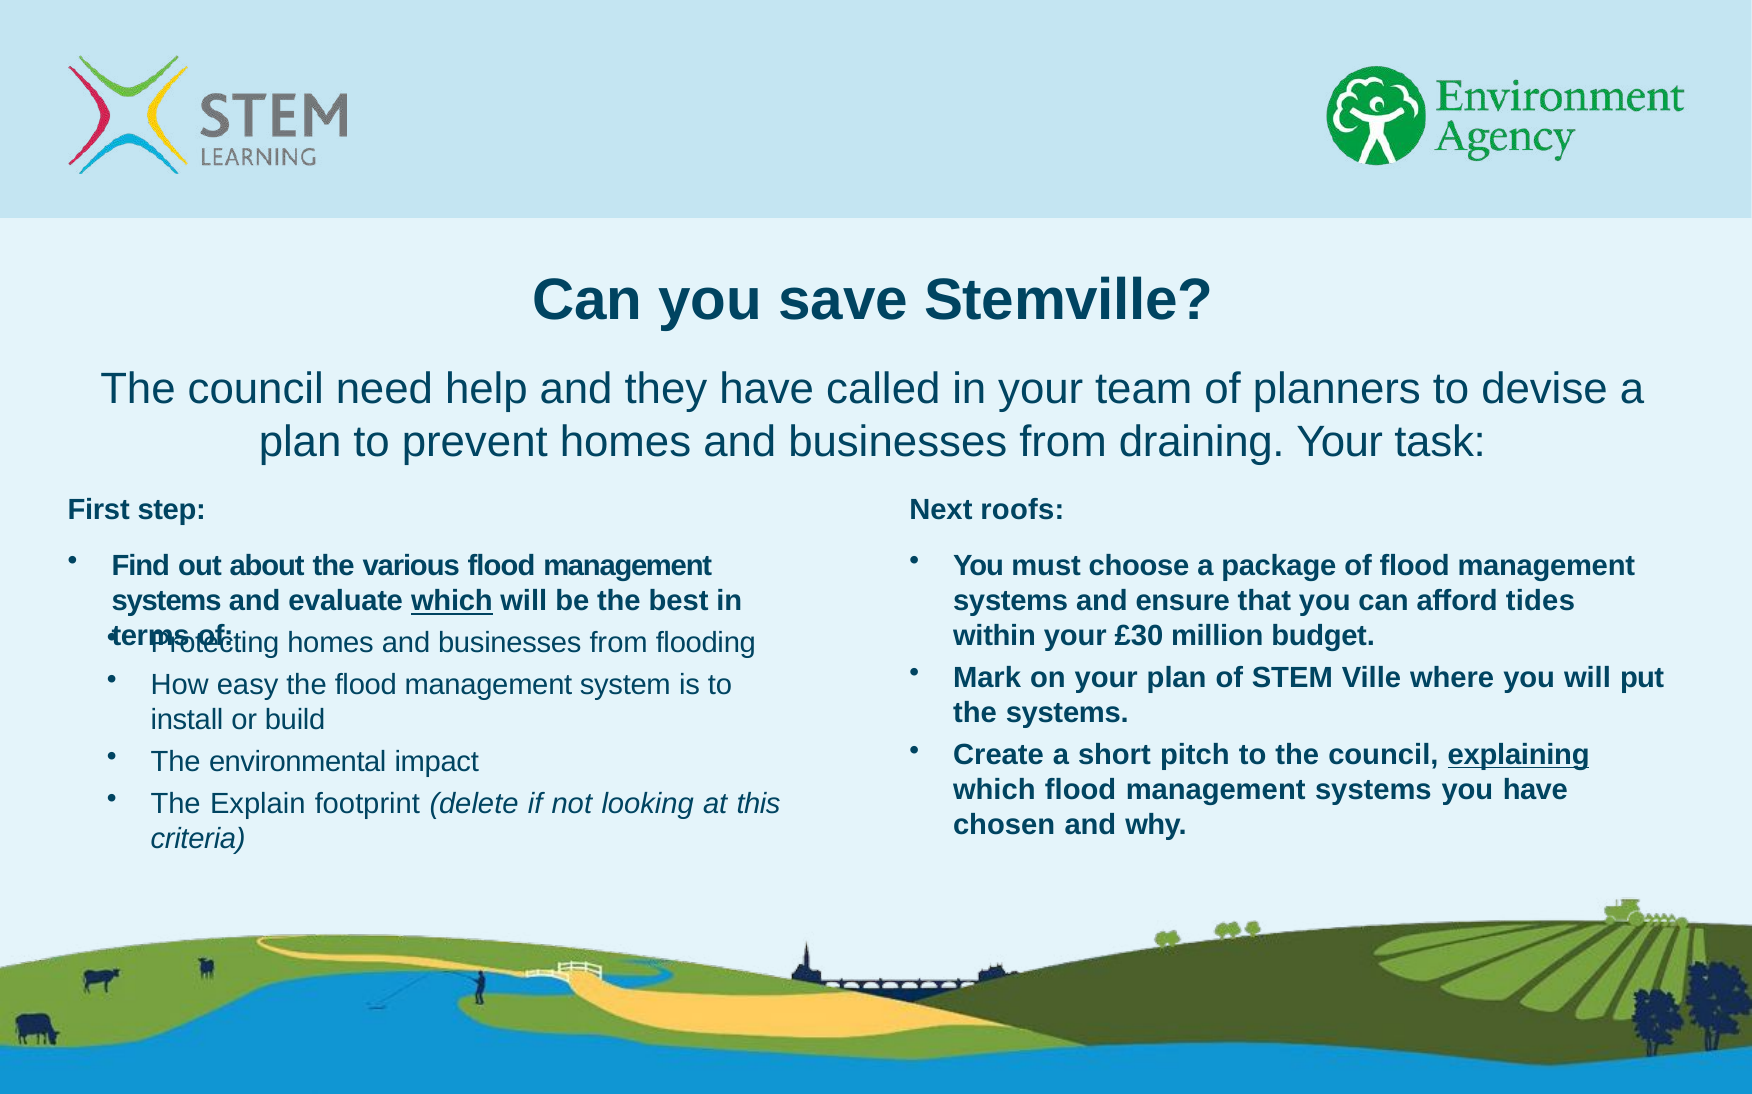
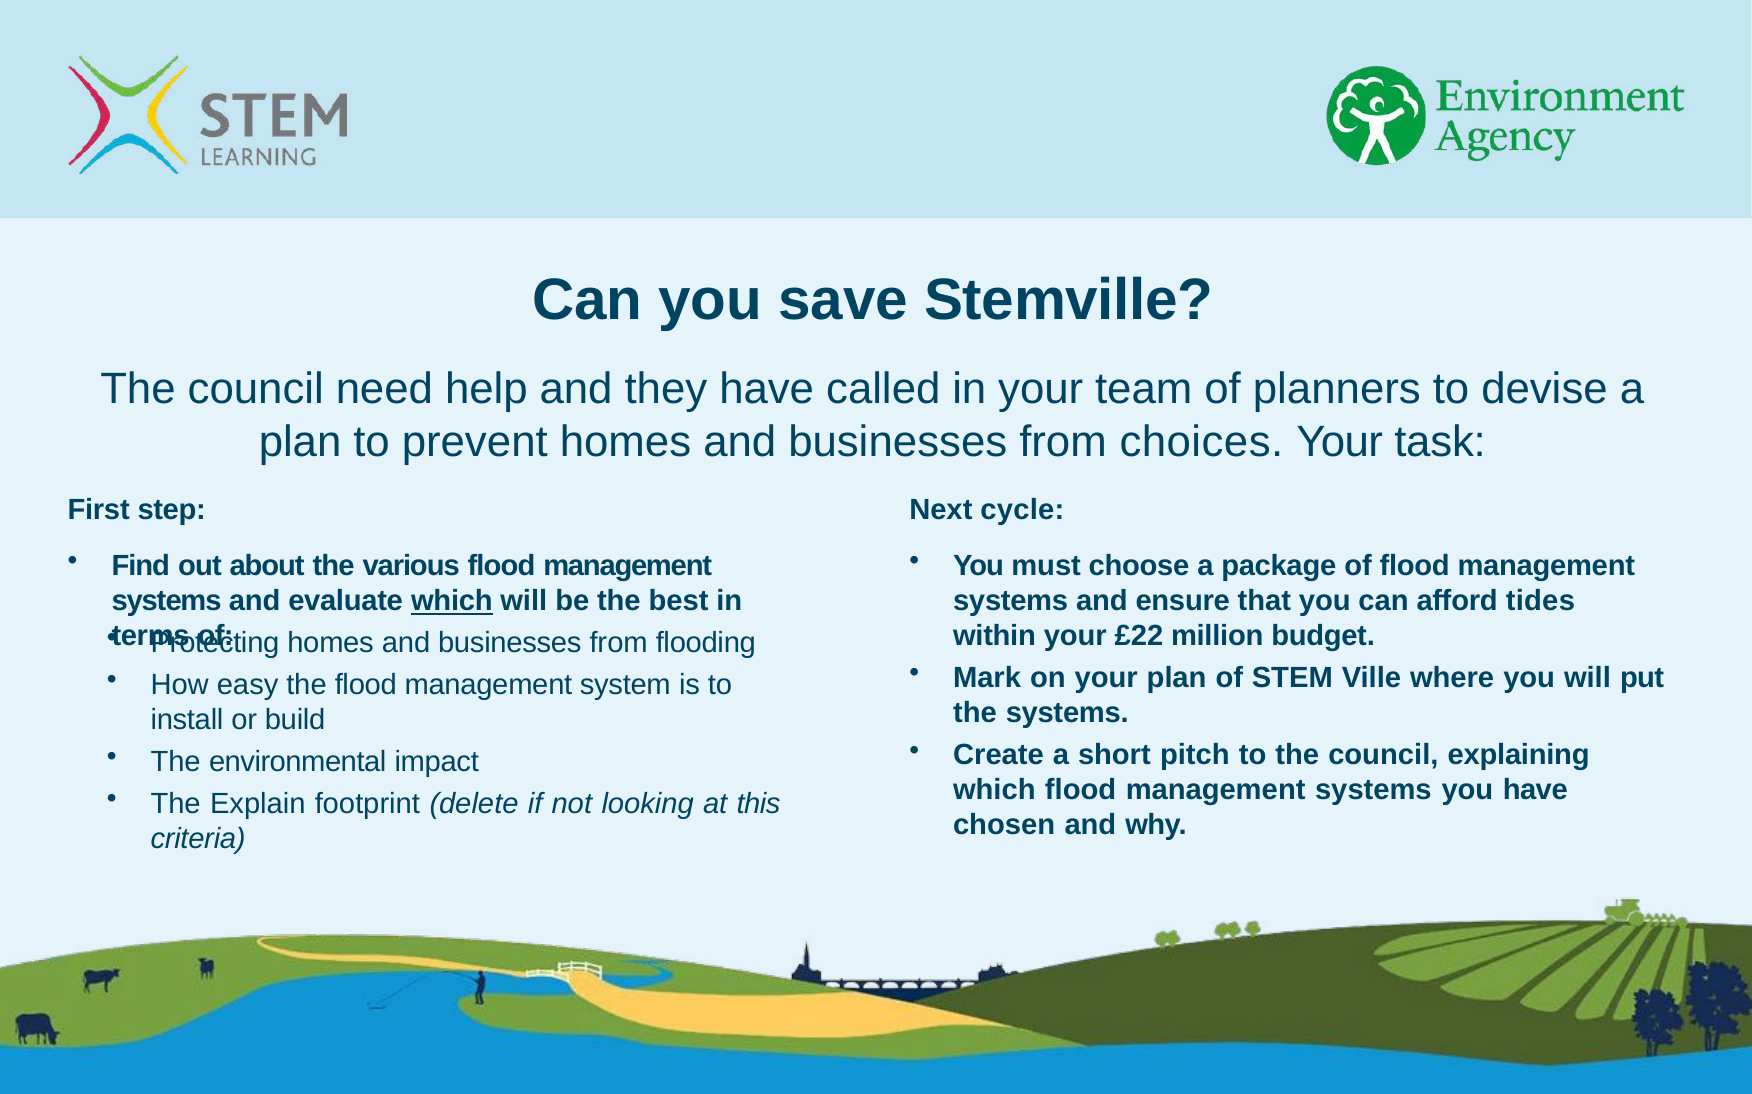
draining: draining -> choices (1201, 442)
roofs: roofs -> cycle (1022, 510)
£30: £30 -> £22 (1139, 636)
explaining underline: present -> none (1519, 755)
